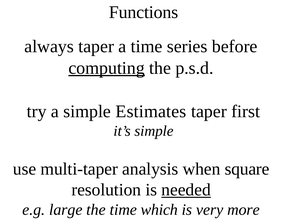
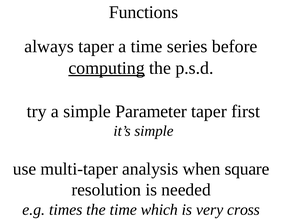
Estimates: Estimates -> Parameter (151, 111)
needed underline: present -> none (186, 190)
large: large -> times (66, 210)
more: more -> cross (244, 210)
